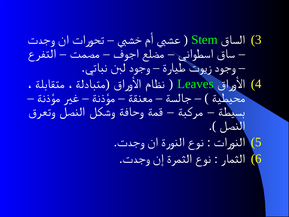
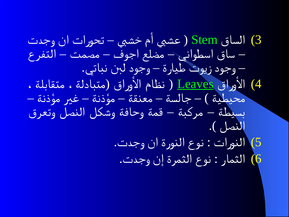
Leaves underline: none -> present (195, 84)
